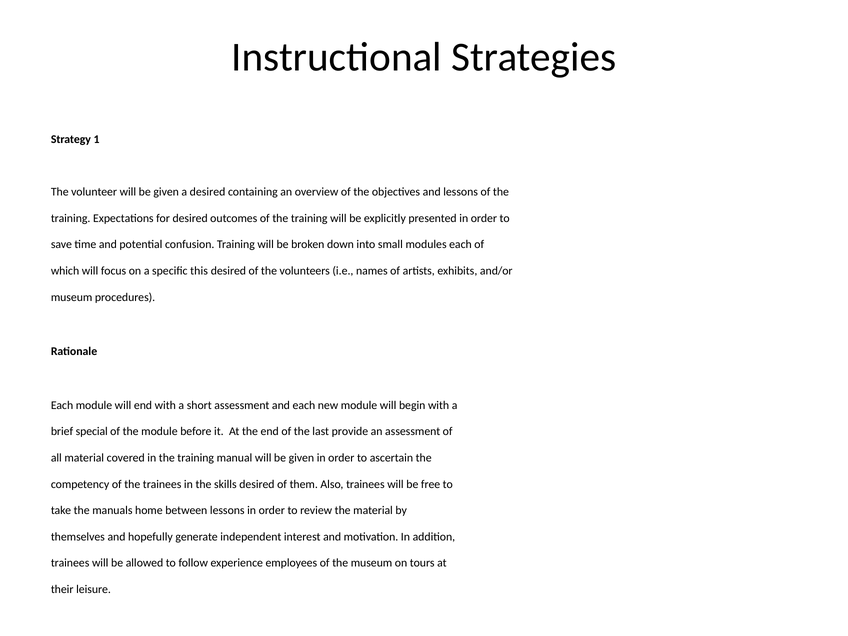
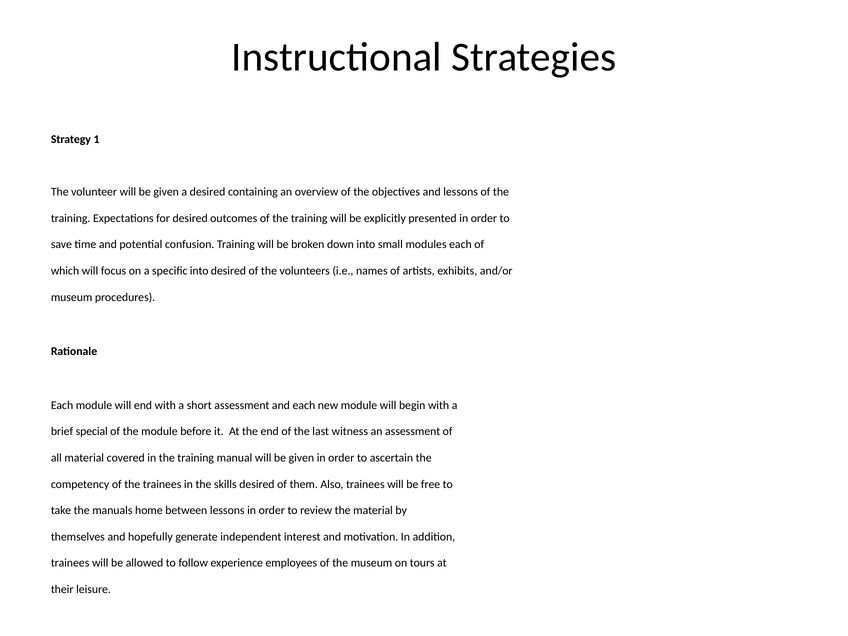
specific this: this -> into (199, 271)
provide: provide -> witness (350, 432)
